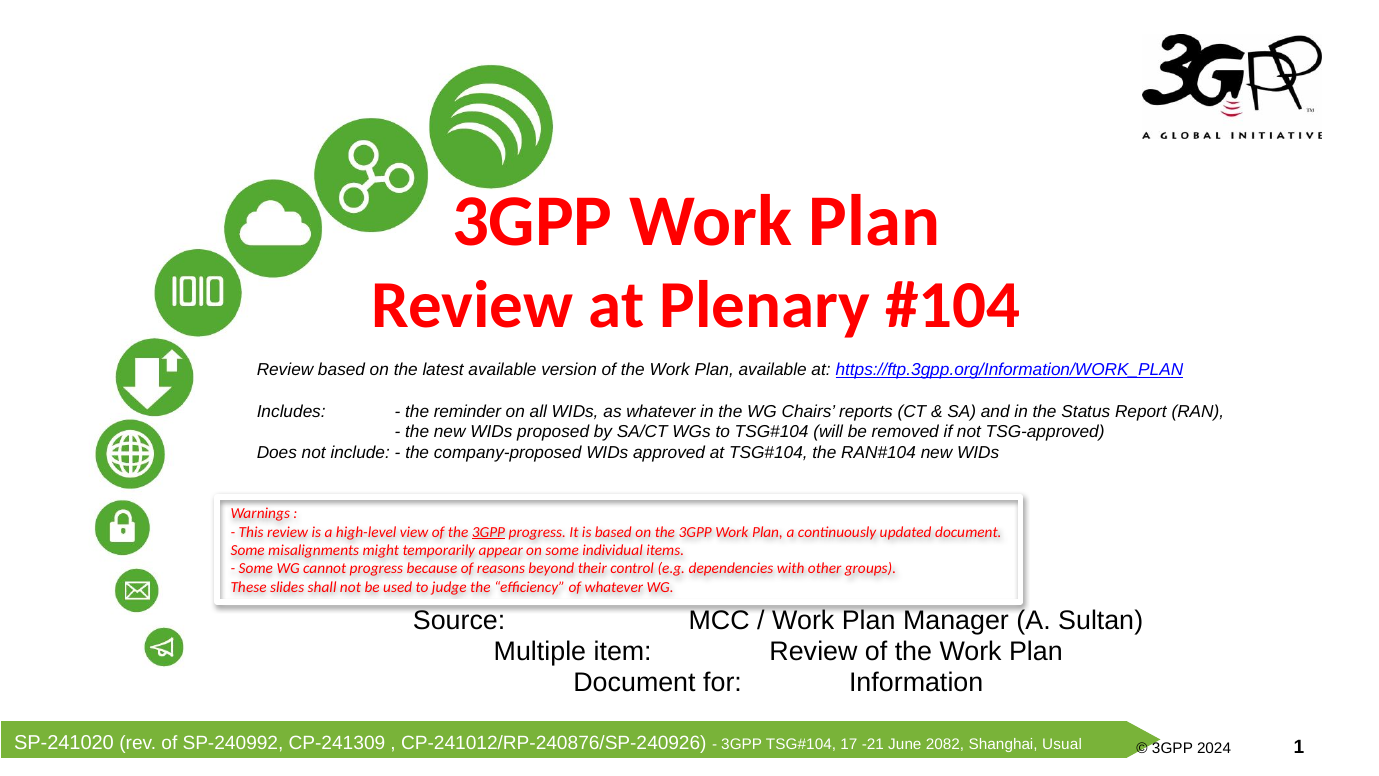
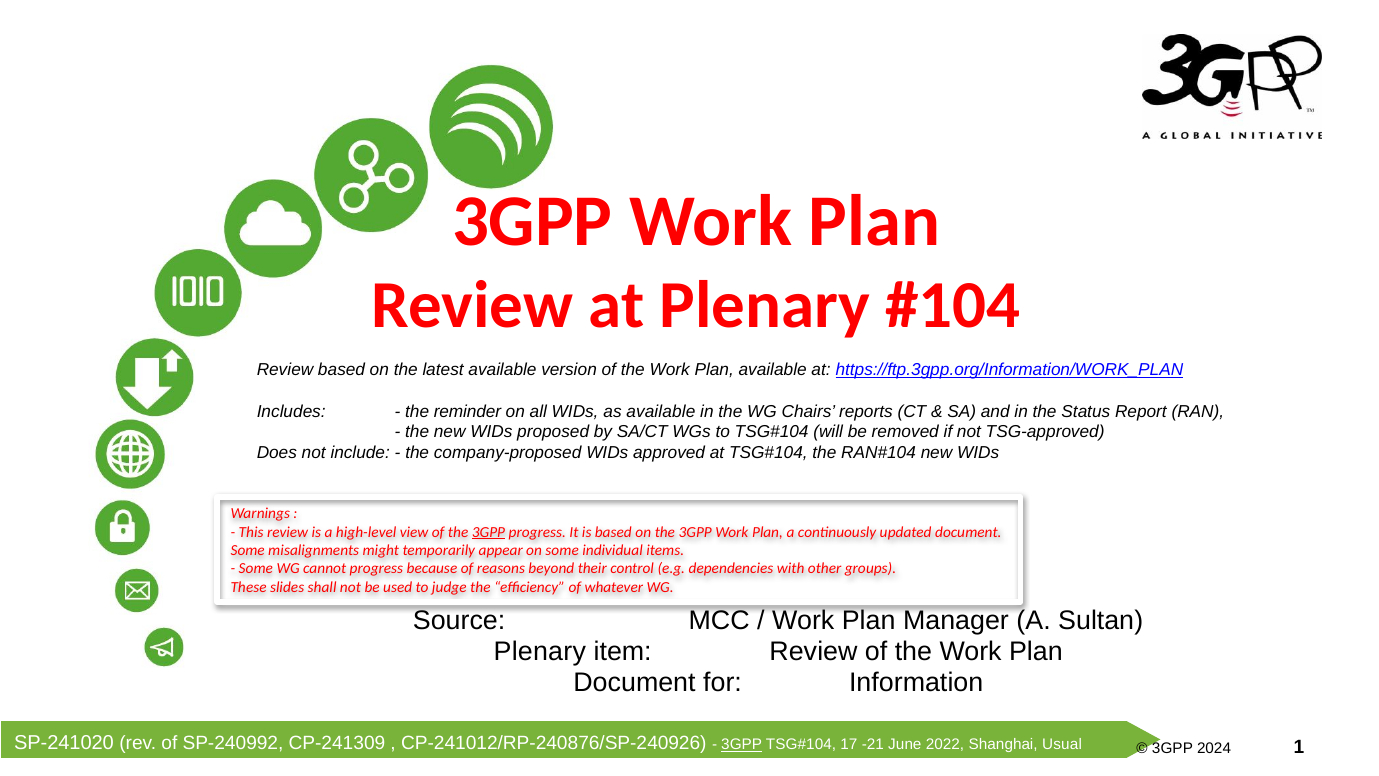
as whatever: whatever -> available (661, 411)
Multiple: Multiple -> Plenary (540, 651)
3GPP underline: none -> present (742, 745)
2082: 2082 -> 2022 (945, 745)
